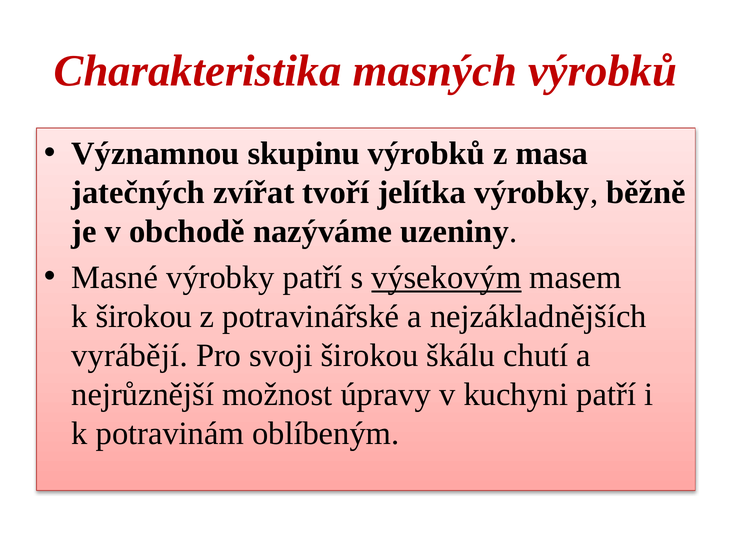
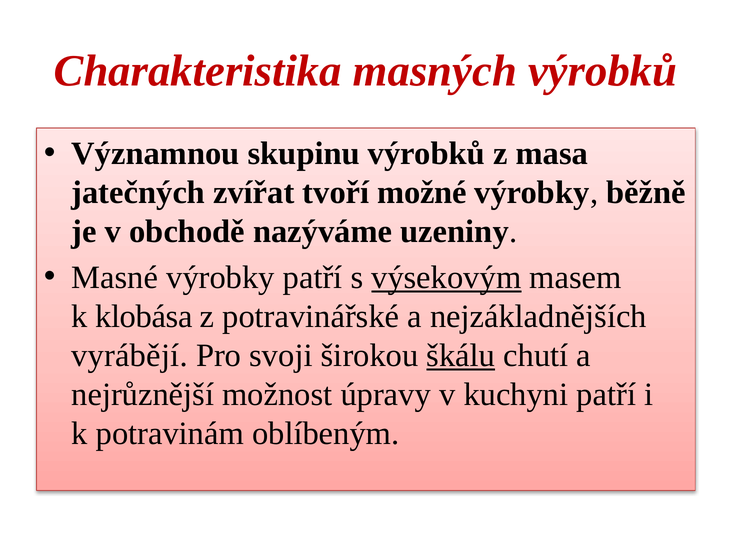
jelítka: jelítka -> možné (422, 193)
k širokou: širokou -> klobása (144, 316)
škálu underline: none -> present (461, 355)
